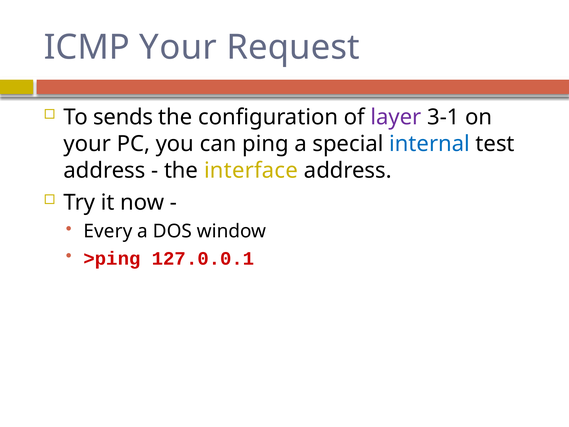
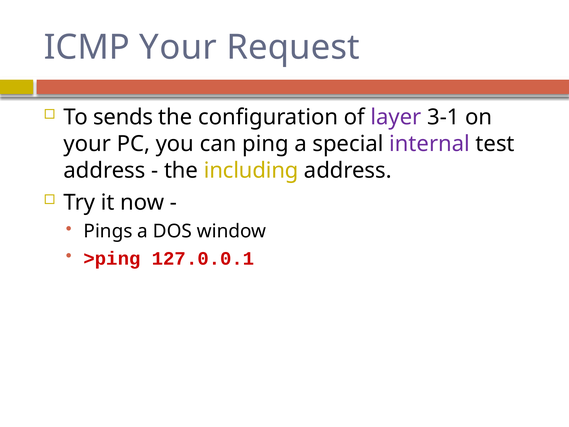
internal colour: blue -> purple (430, 144)
interface: interface -> including (251, 170)
Every: Every -> Pings (108, 231)
